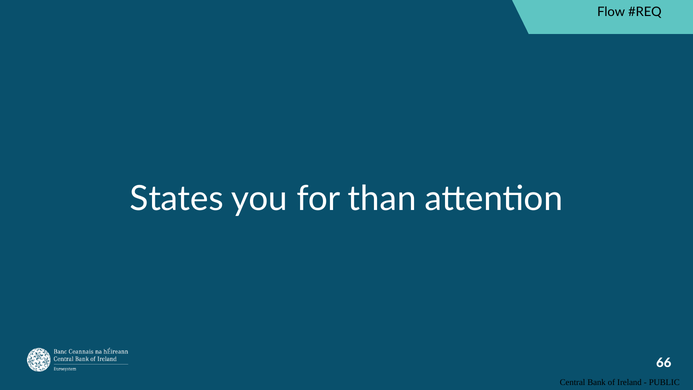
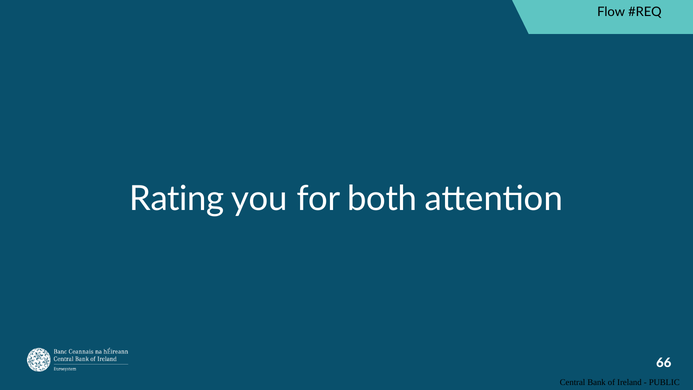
States: States -> Rating (177, 199)
than: than -> both (382, 199)
